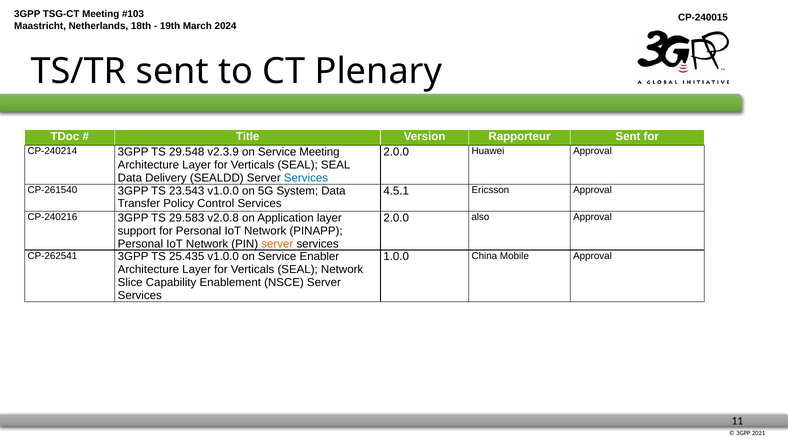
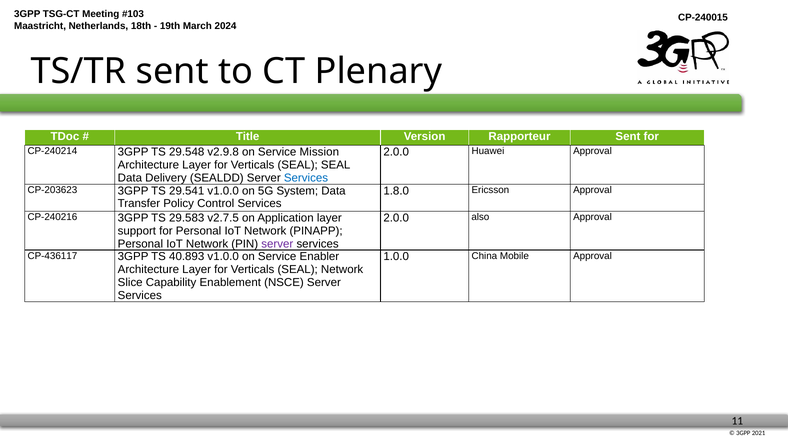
v2.3.9: v2.3.9 -> v2.9.8 (223, 152)
Service Meeting: Meeting -> Mission (319, 152)
CP-261540: CP-261540 -> CP-203623 (52, 190)
23.543: 23.543 -> 29.541 (187, 191)
4.5.1: 4.5.1 -> 1.8.0 (396, 191)
v2.0.8: v2.0.8 -> v2.7.5 (223, 218)
server colour: orange -> purple (277, 244)
CP-262541: CP-262541 -> CP-436117 (52, 256)
25.435: 25.435 -> 40.893 (187, 257)
